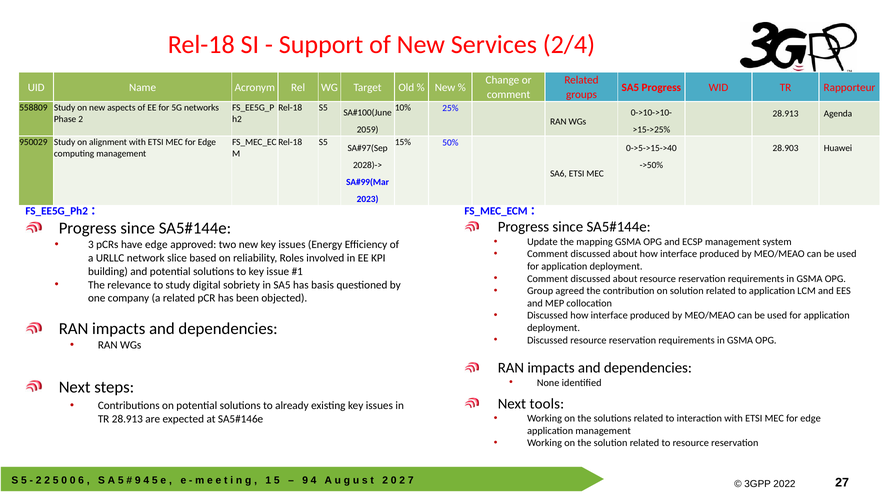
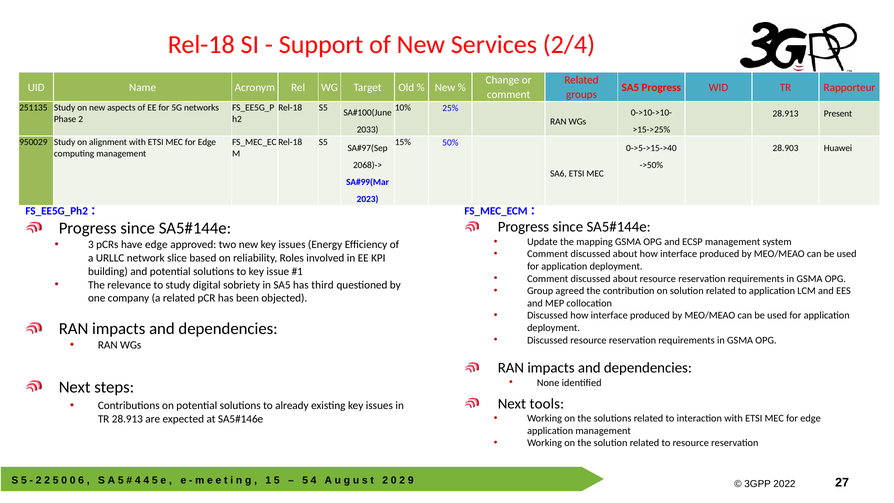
558809: 558809 -> 251135 (33, 108)
Agenda: Agenda -> Present (838, 114)
2059: 2059 -> 2033 (368, 130)
2028)->: 2028)-> -> 2068)-> (368, 165)
basis: basis -> third (323, 285)
9: 9 -> 4 (138, 480)
9: 9 -> 5 (305, 480)
7: 7 -> 9 (411, 480)
